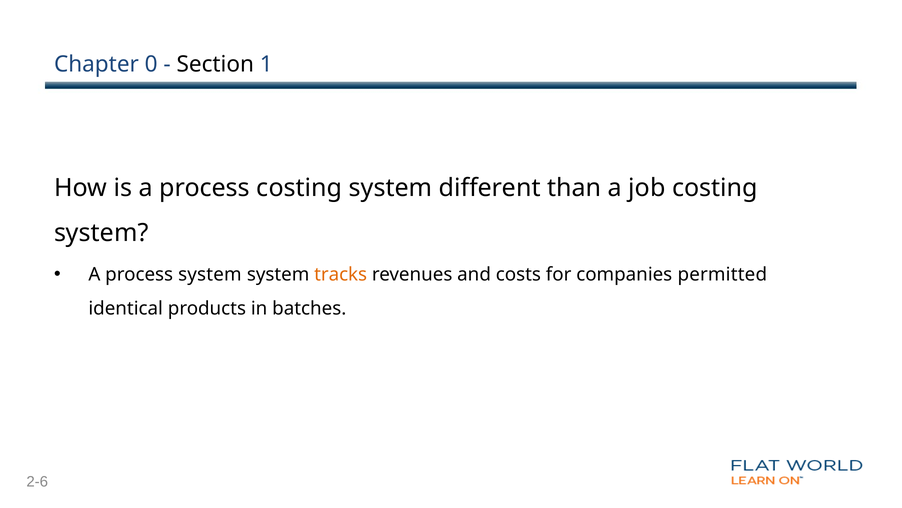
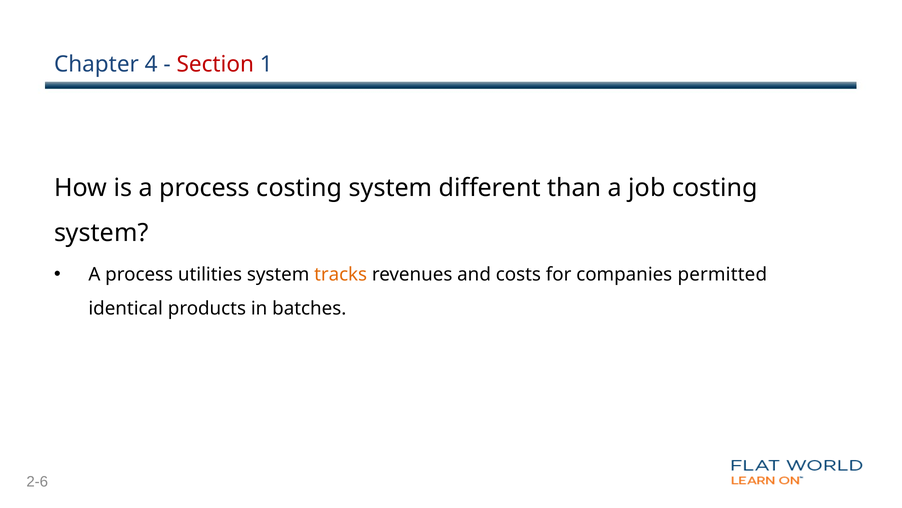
0: 0 -> 4 (151, 64)
Section colour: black -> red (215, 64)
process system: system -> utilities (210, 274)
